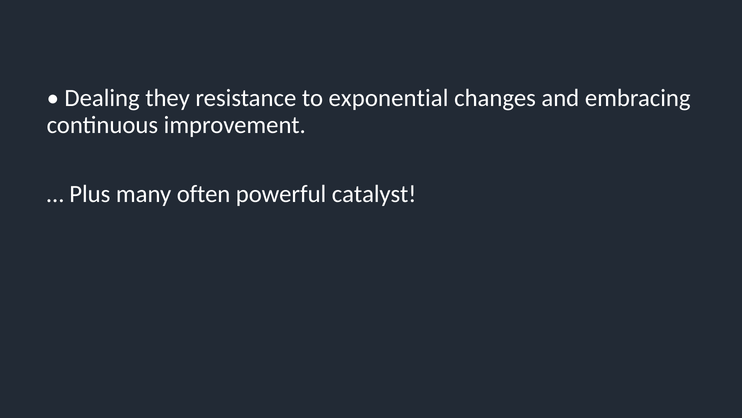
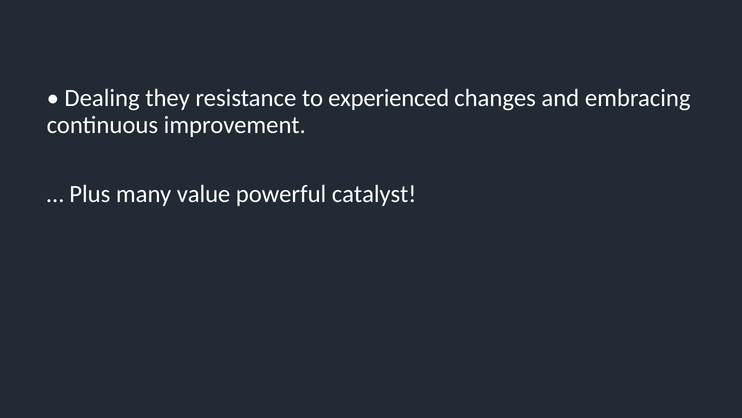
exponential: exponential -> experienced (389, 98)
often: often -> value (204, 194)
